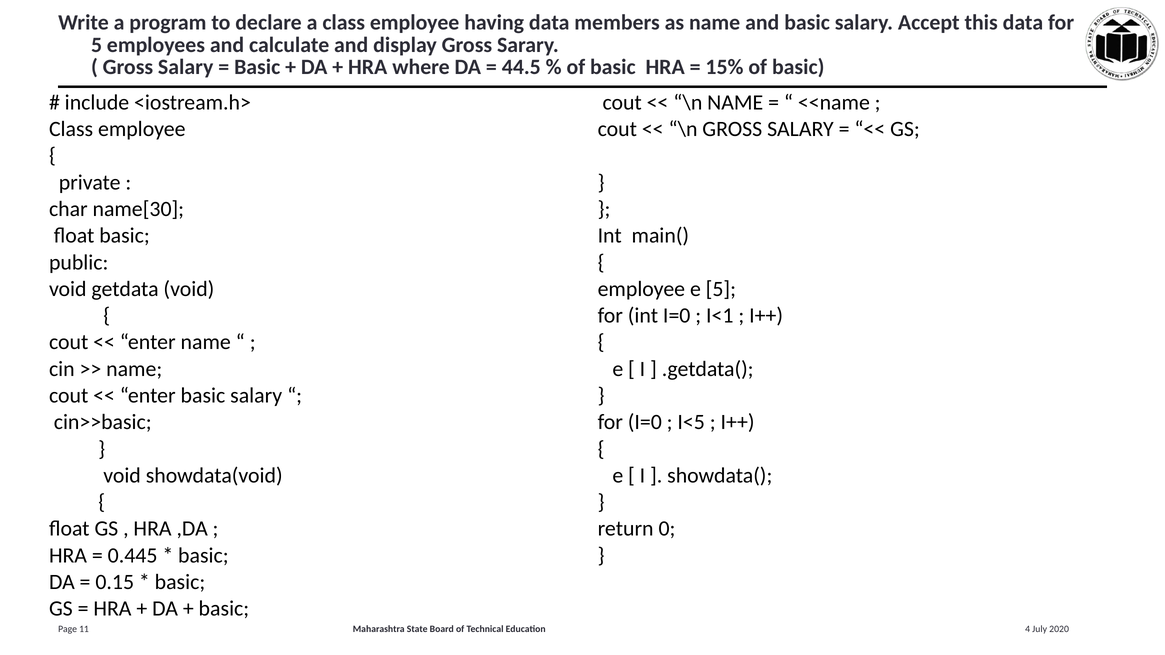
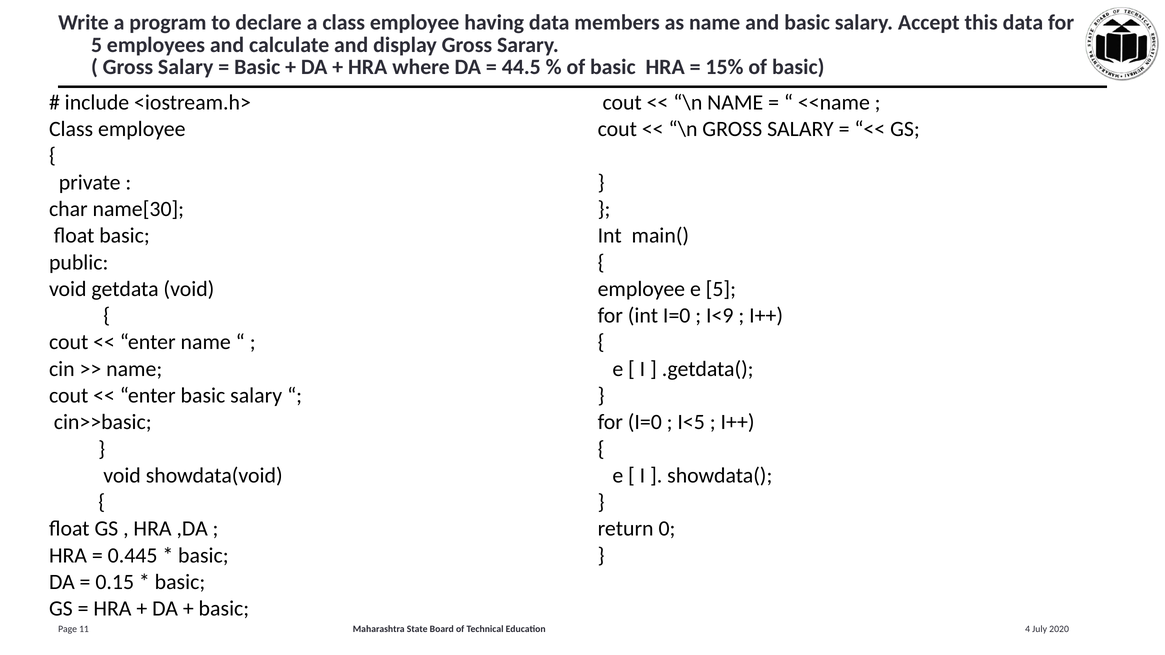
I<1: I<1 -> I<9 (720, 316)
